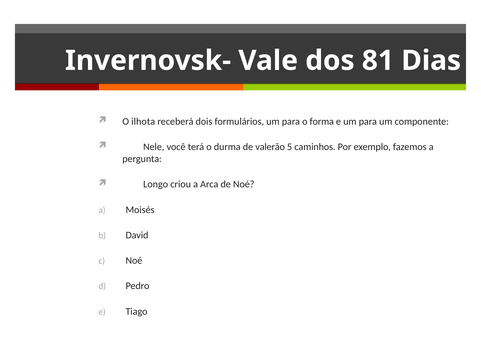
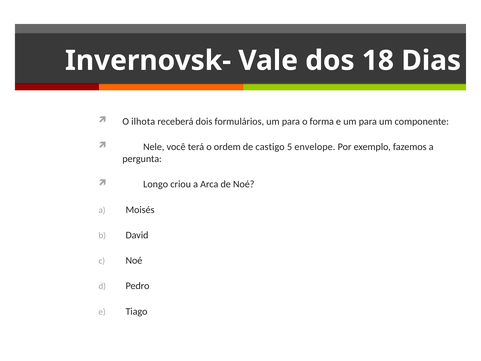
81: 81 -> 18 (378, 61)
durma: durma -> ordem (227, 147)
valerão: valerão -> castigo (270, 147)
caminhos: caminhos -> envelope (315, 147)
